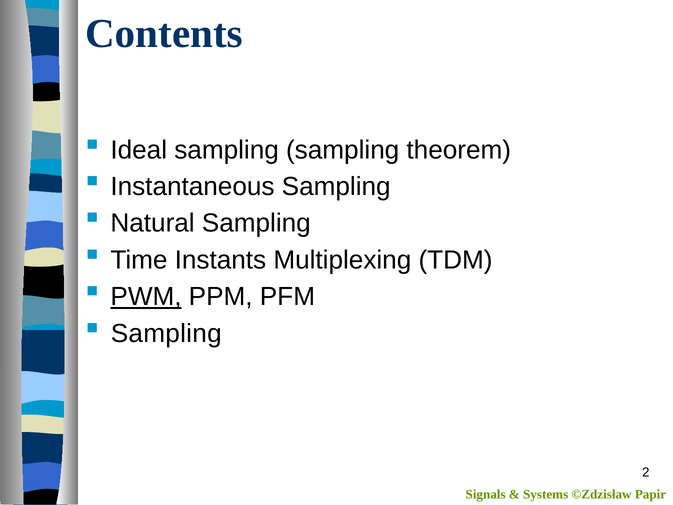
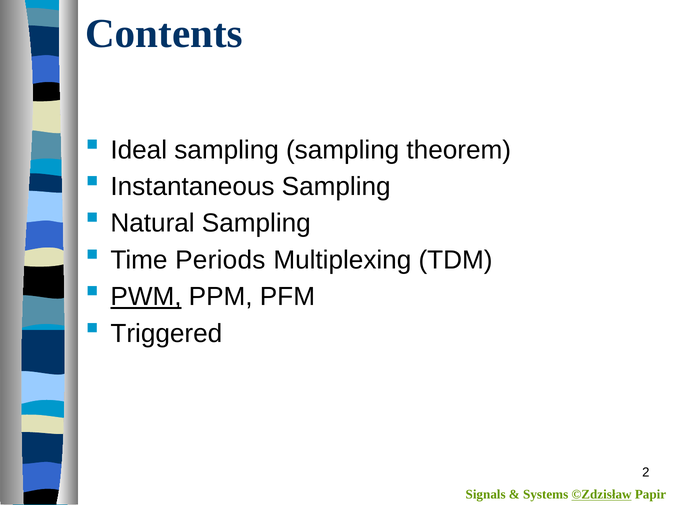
Instants: Instants -> Periods (220, 260)
Sampling: Sampling -> Triggered (166, 333)
©Zdzisław underline: none -> present (602, 494)
